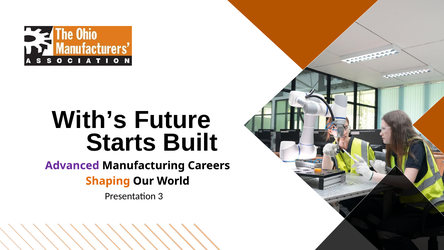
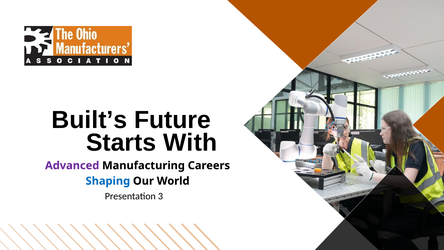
With’s: With’s -> Built’s (89, 120)
Built: Built -> With (190, 143)
Shaping colour: orange -> blue (108, 181)
